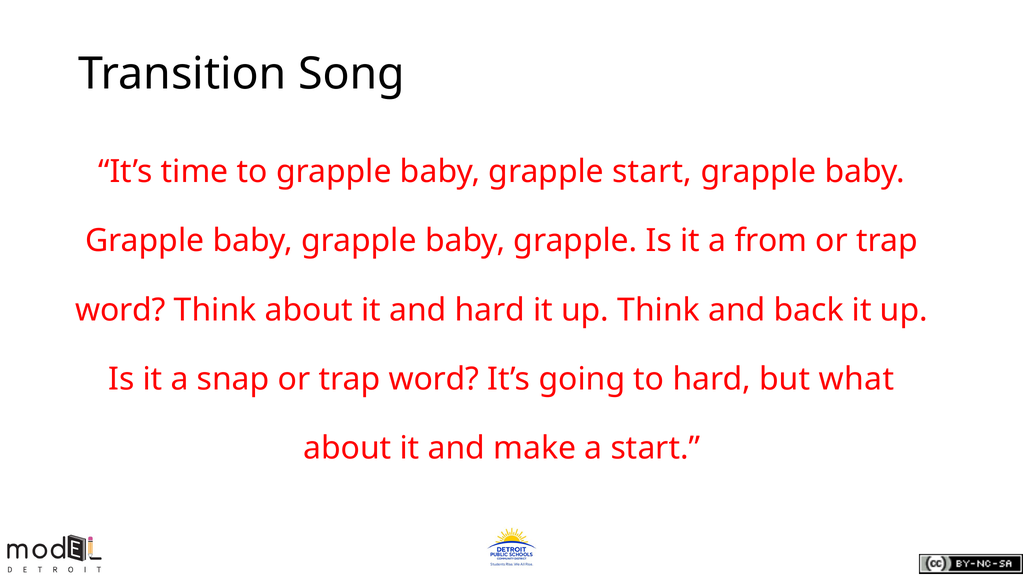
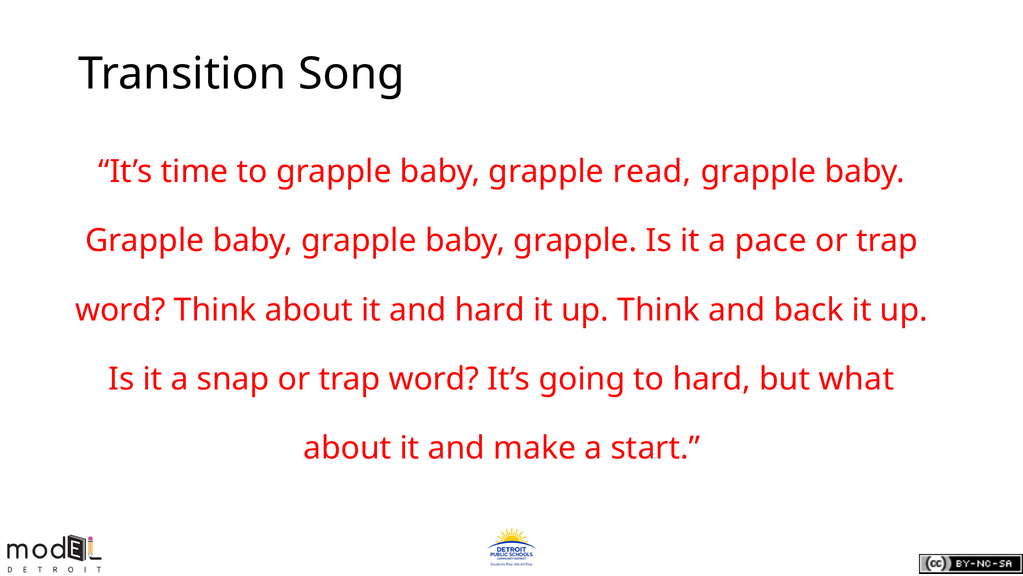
grapple start: start -> read (652, 172)
from: from -> pace (771, 241)
